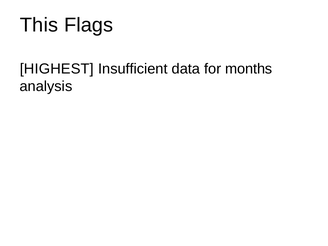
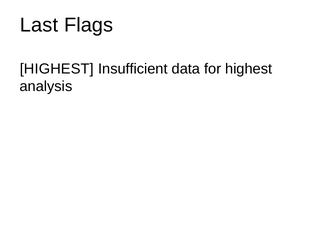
This: This -> Last (39, 25)
for months: months -> highest (249, 69)
